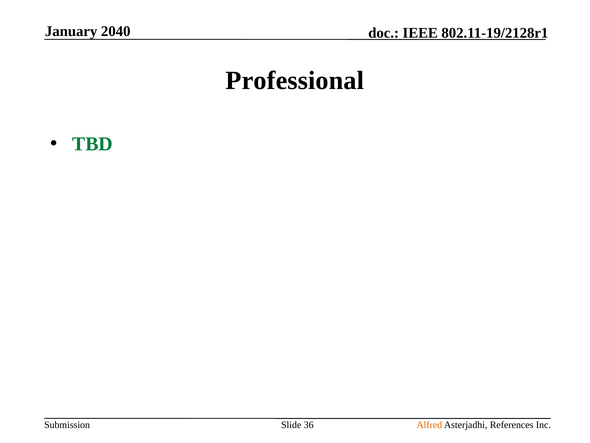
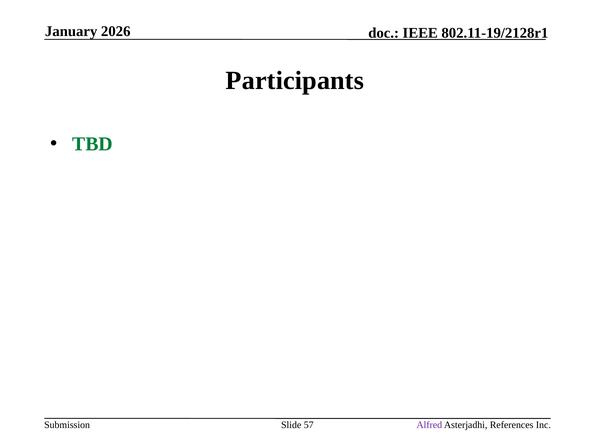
2040: 2040 -> 2026 (116, 31)
Professional: Professional -> Participants (295, 80)
36: 36 -> 57 (309, 424)
Alfred colour: orange -> purple (429, 424)
